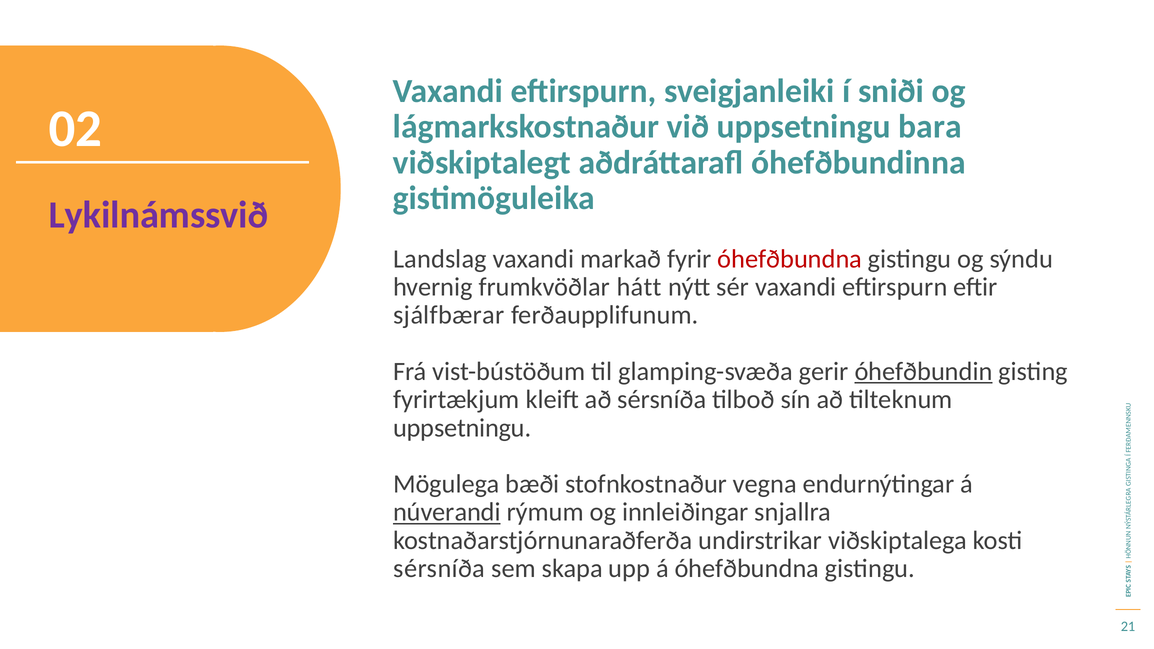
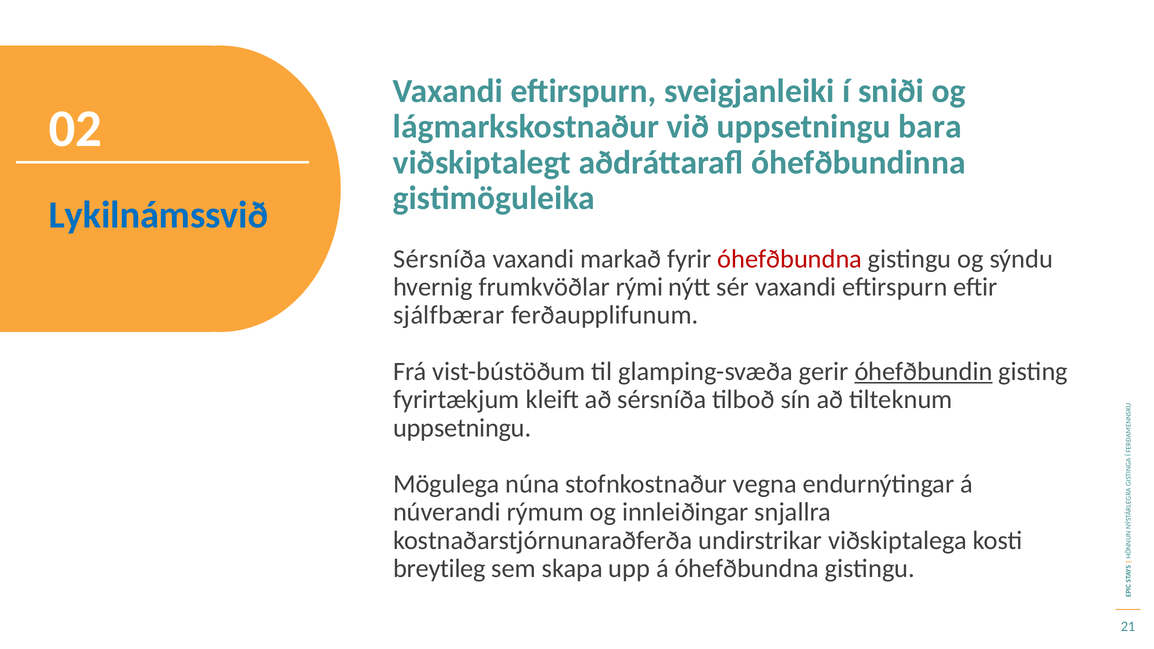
Lykilnámssvið colour: purple -> blue (158, 215)
Landslag: Landslag -> Sérsníða (440, 259)
hátt: hátt -> rými (639, 287)
bæði: bæði -> núna (532, 484)
núverandi underline: present -> none (447, 512)
sérsníða: sérsníða -> breytileg (439, 569)
